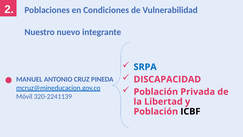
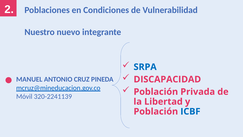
ICBF colour: black -> blue (190, 111)
